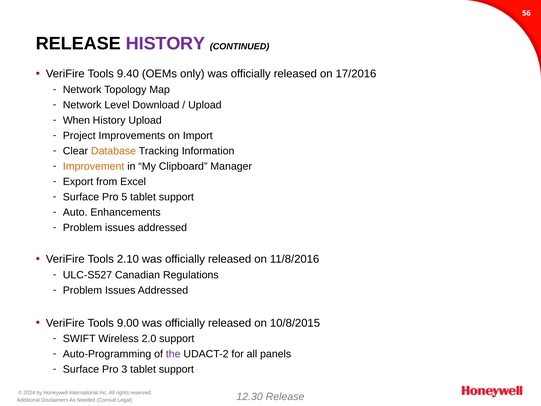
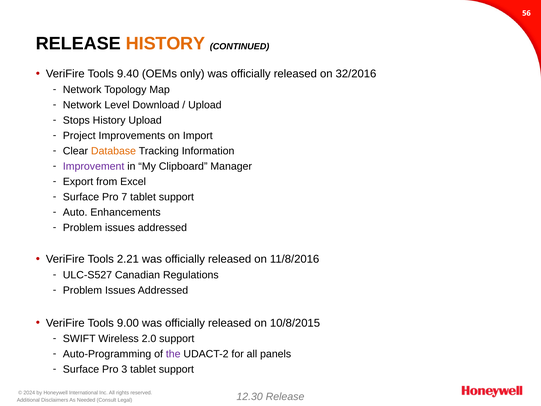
HISTORY colour: purple -> orange (166, 43)
17/2016: 17/2016 -> 32/2016 (356, 74)
When: When -> Stops (76, 120)
Improvement colour: orange -> purple (94, 166)
5: 5 -> 7 (124, 197)
2.10: 2.10 -> 2.21 (128, 259)
